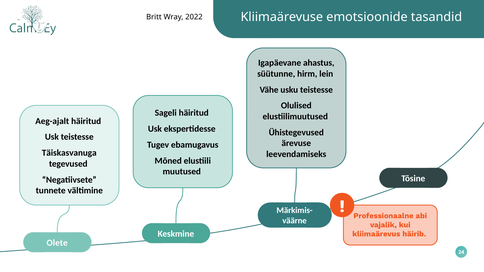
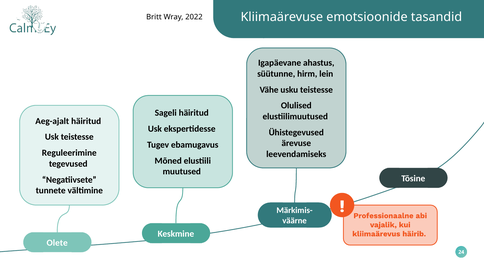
Täiskasvanuga: Täiskasvanuga -> Reguleerimine (69, 153)
